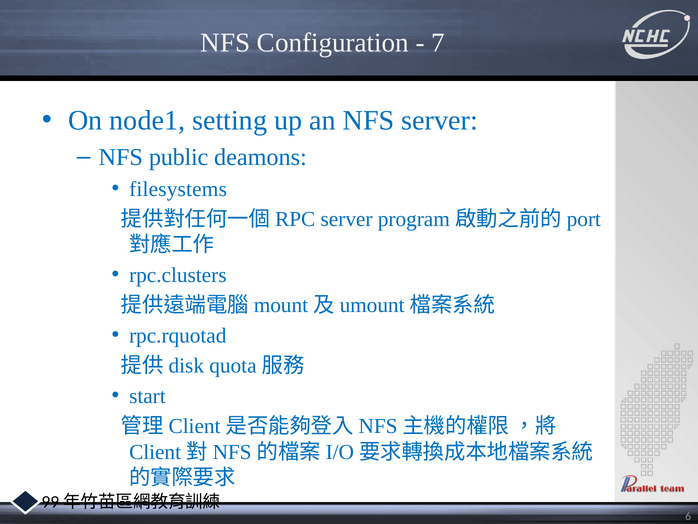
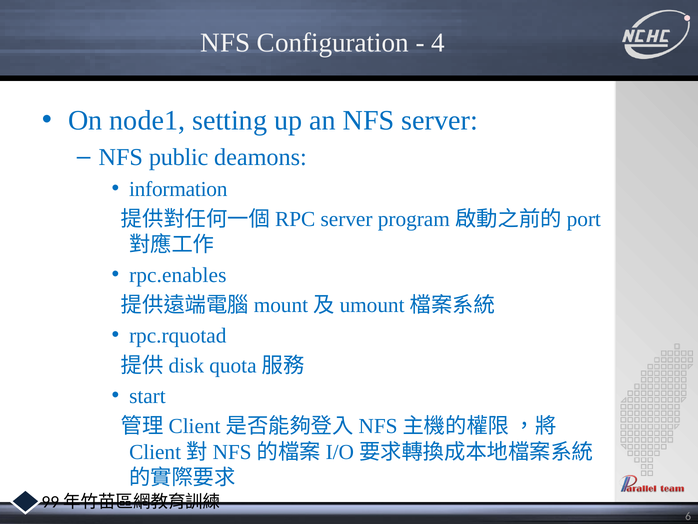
7: 7 -> 4 (438, 43)
filesystems: filesystems -> information (178, 189)
rpc.clusters: rpc.clusters -> rpc.enables (178, 275)
